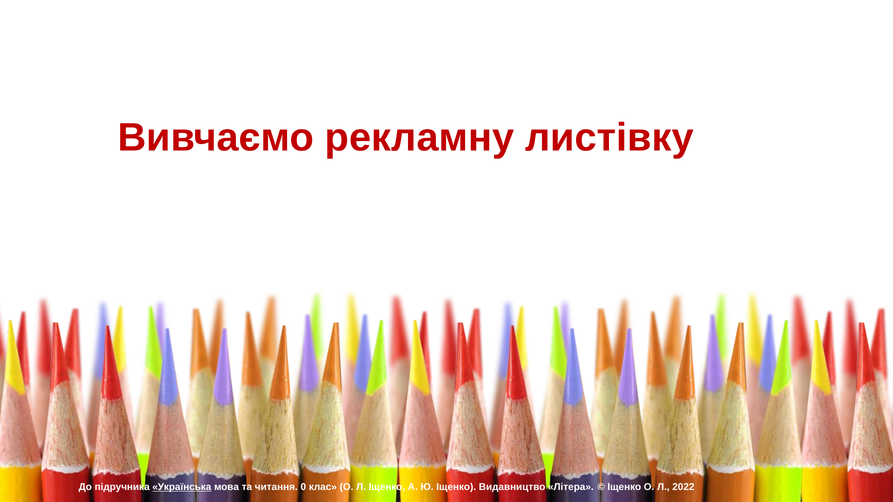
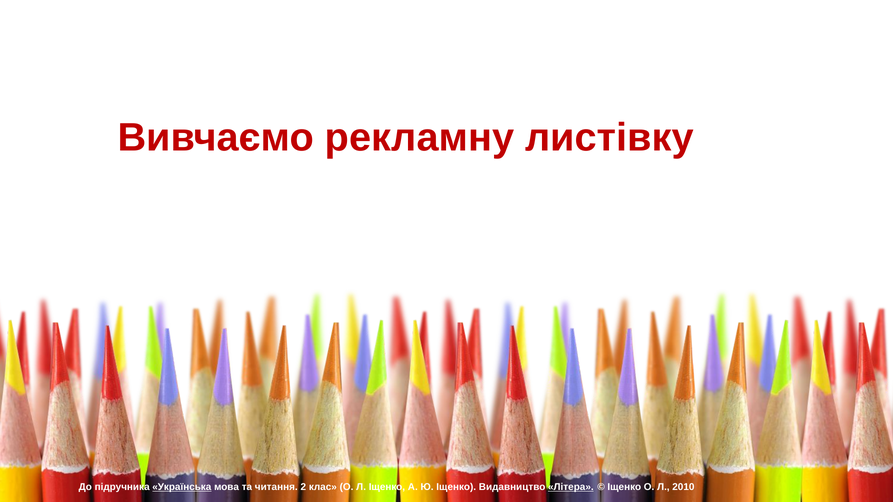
0: 0 -> 2 (303, 487)
Літера underline: none -> present (571, 487)
2022: 2022 -> 2010 (683, 487)
